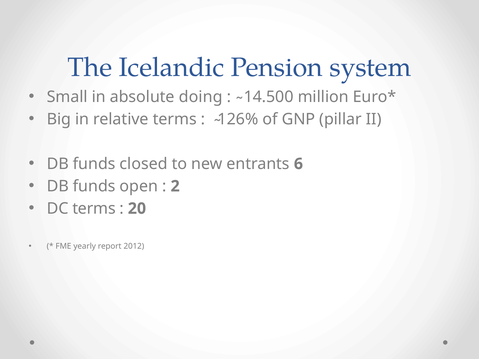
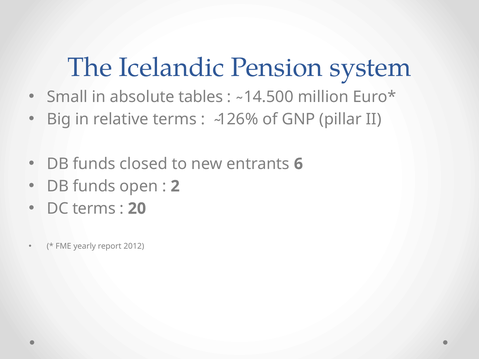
doing: doing -> tables (201, 97)
